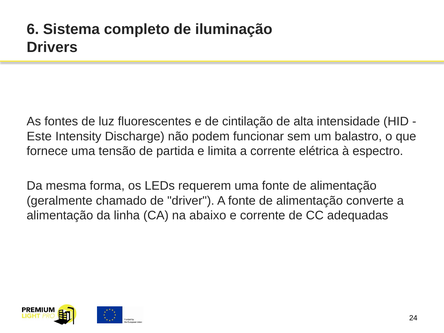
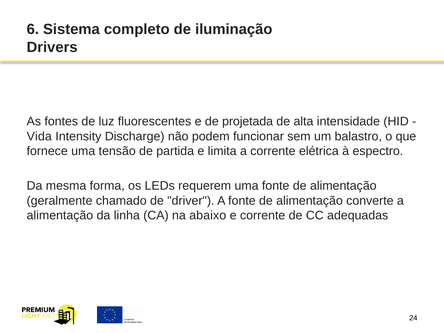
cintilação: cintilação -> projetada (248, 122)
Este: Este -> Vida (39, 136)
